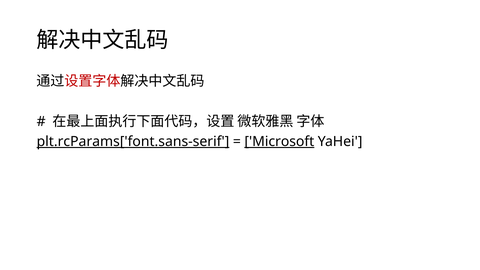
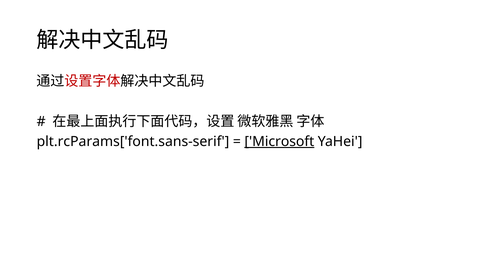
plt.rcParams['font.sans-serif underline: present -> none (133, 142)
